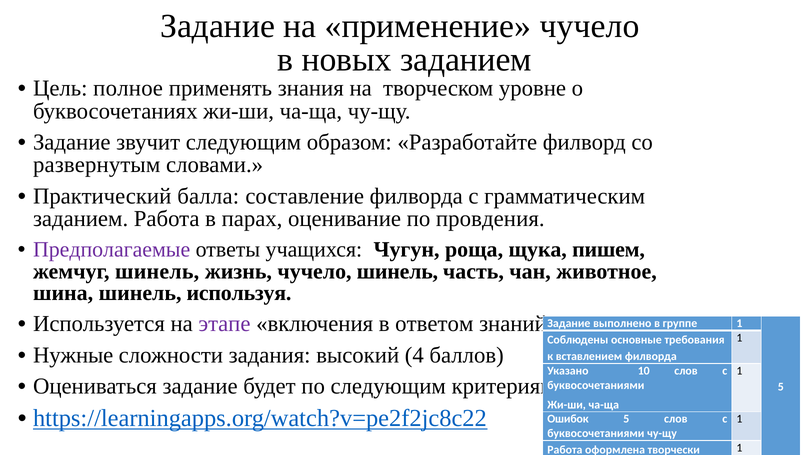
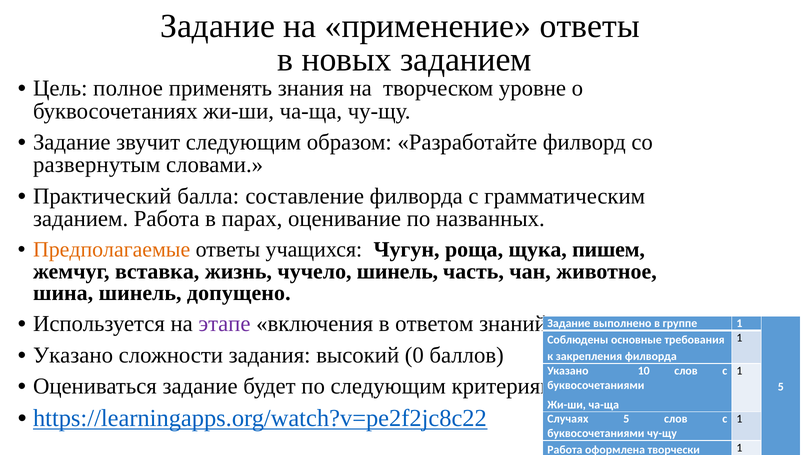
применение чучело: чучело -> ответы (590, 26)
провдения: провдения -> названных (490, 219)
Предполагаемые colour: purple -> orange (112, 250)
жемчуг шинель: шинель -> вставка (157, 271)
используя: используя -> допущено (239, 293)
Нужные: Нужные -> Указано (73, 355)
4: 4 -> 0 (414, 355)
вставлением: вставлением -> закрепления (589, 357)
Ошибок: Ошибок -> Случаях (568, 419)
